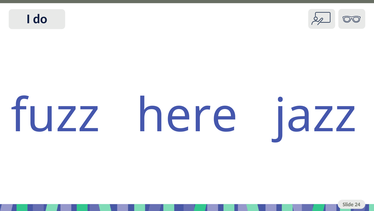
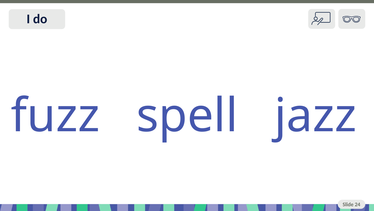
here: here -> spell (187, 116)
